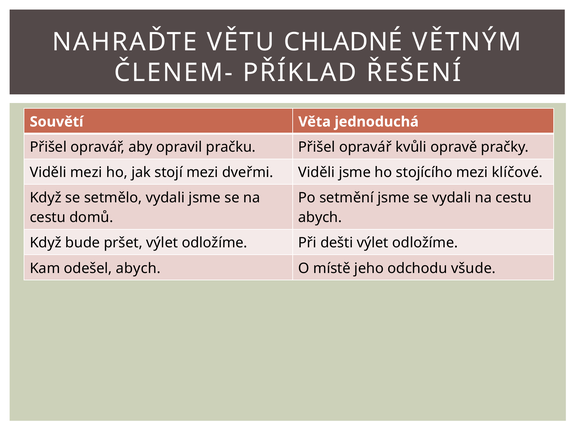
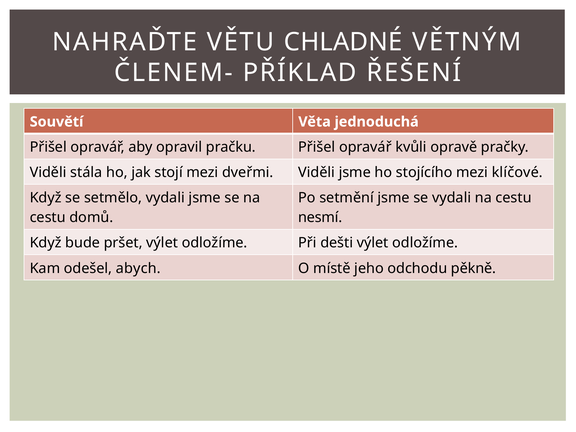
Viděli mezi: mezi -> stála (86, 173)
abych: abych -> nesmí (320, 218)
všude: všude -> pěkně (474, 268)
